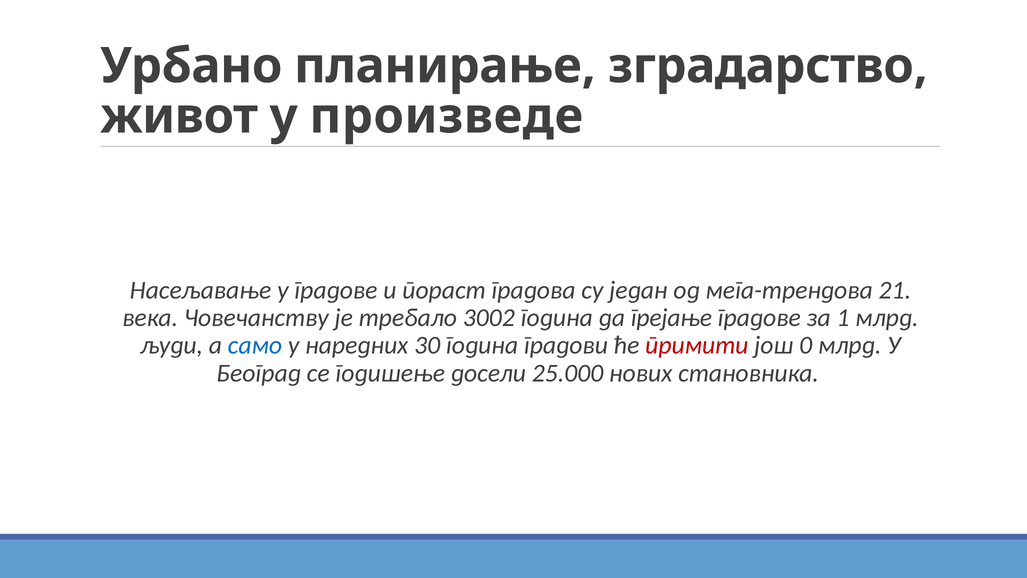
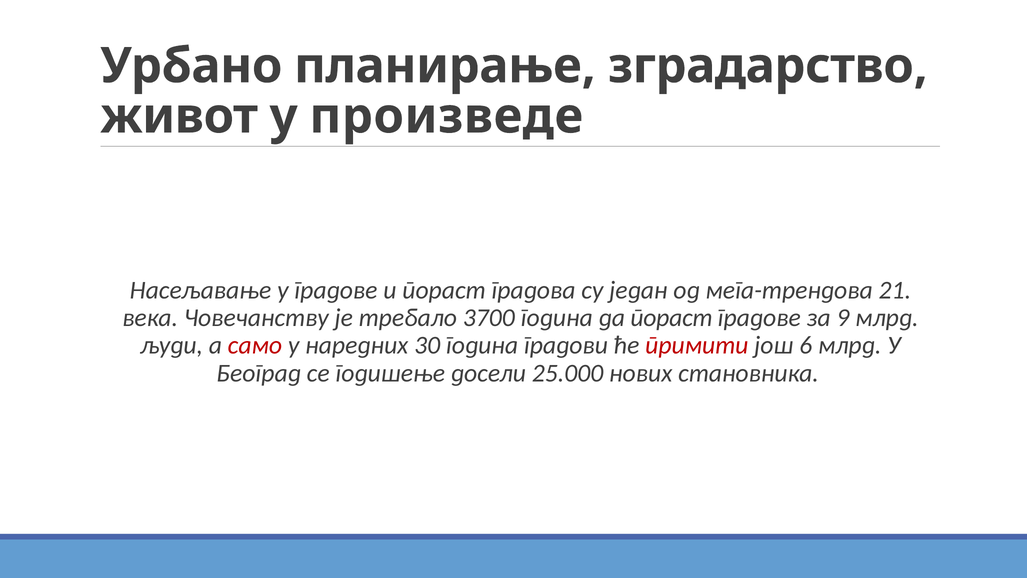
3002: 3002 -> 3700 (489, 318)
да грејање: грејање -> пораст (671, 318)
1: 1 -> 9 (843, 318)
само colour: blue -> red (255, 345)
0: 0 -> 6 (806, 345)
